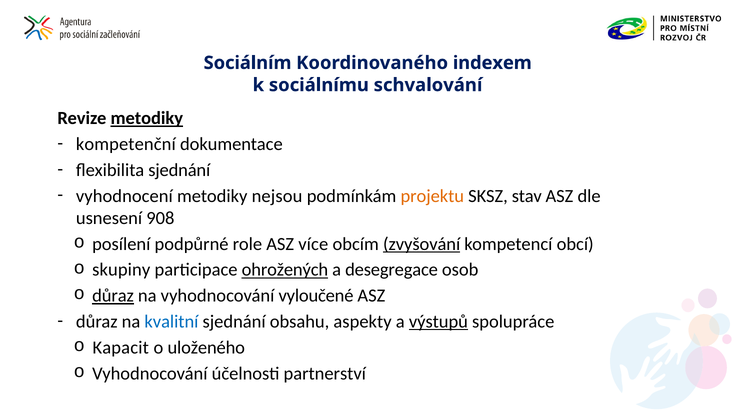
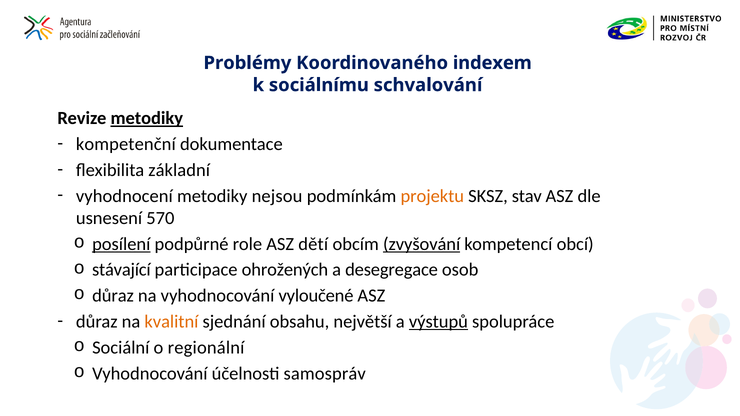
Sociálním: Sociálním -> Problémy (247, 63)
flexibilita sjednání: sjednání -> základní (179, 170)
908: 908 -> 570 (160, 218)
posílení underline: none -> present (121, 244)
více: více -> dětí (313, 244)
skupiny: skupiny -> stávající (121, 270)
ohrožených underline: present -> none (285, 270)
důraz underline: present -> none (113, 296)
kvalitní colour: blue -> orange (171, 322)
aspekty: aspekty -> největší (363, 322)
Kapacit: Kapacit -> Sociální (121, 348)
uloženého: uloženého -> regionální (206, 348)
partnerství: partnerství -> samospráv (325, 374)
